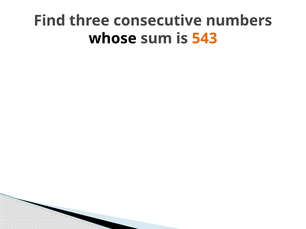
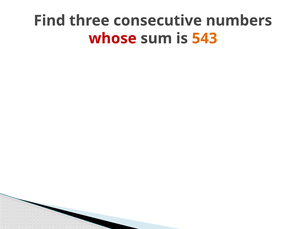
whose colour: black -> red (113, 39)
